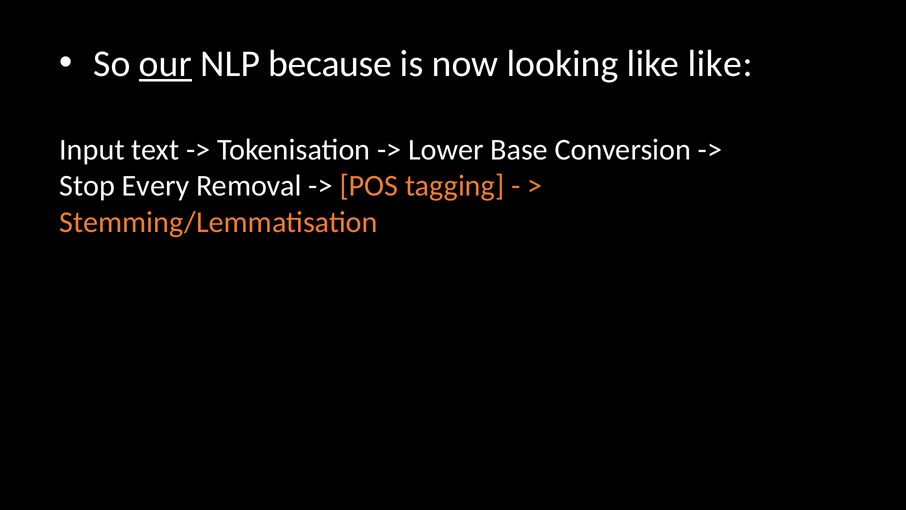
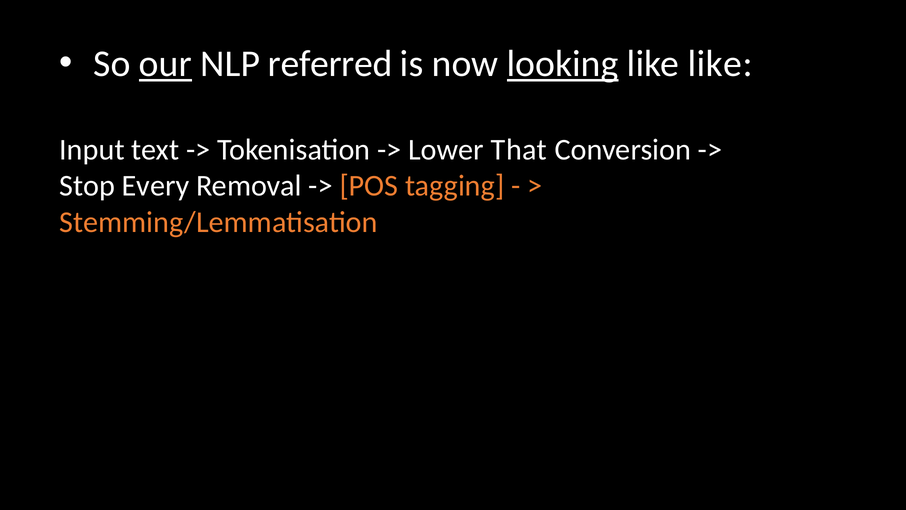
because: because -> referred (330, 64)
looking underline: none -> present (563, 64)
Base: Base -> That (519, 149)
